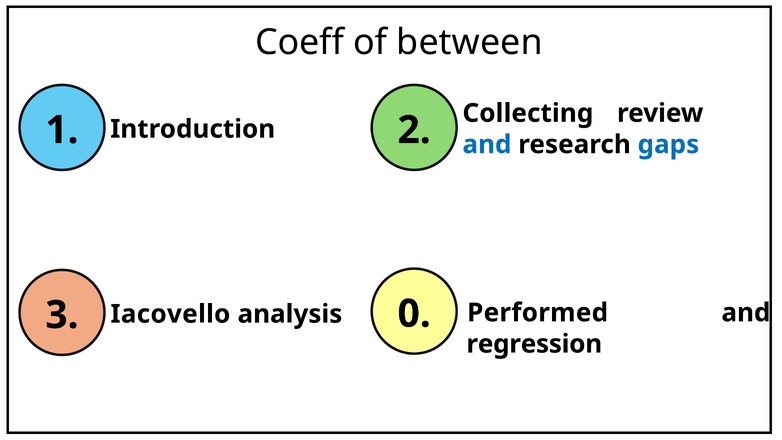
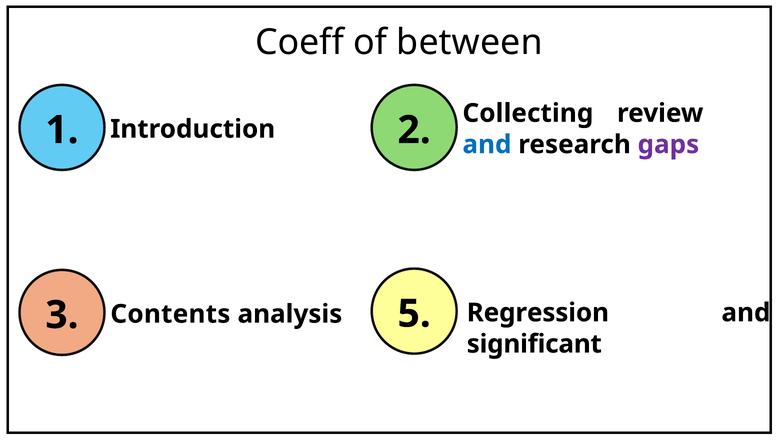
gaps colour: blue -> purple (668, 144)
0: 0 -> 5 (414, 314)
Iacovello: Iacovello -> Contents (170, 314)
Performed: Performed -> Regression (538, 313)
regression: regression -> significant (534, 344)
